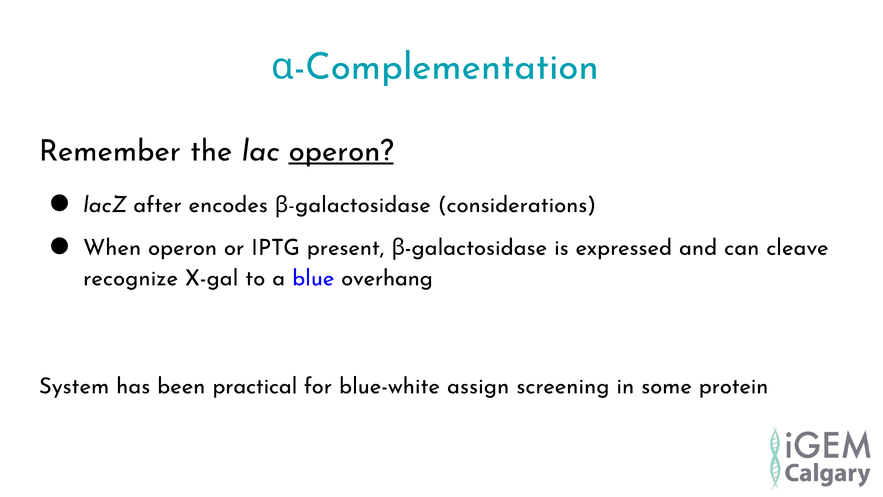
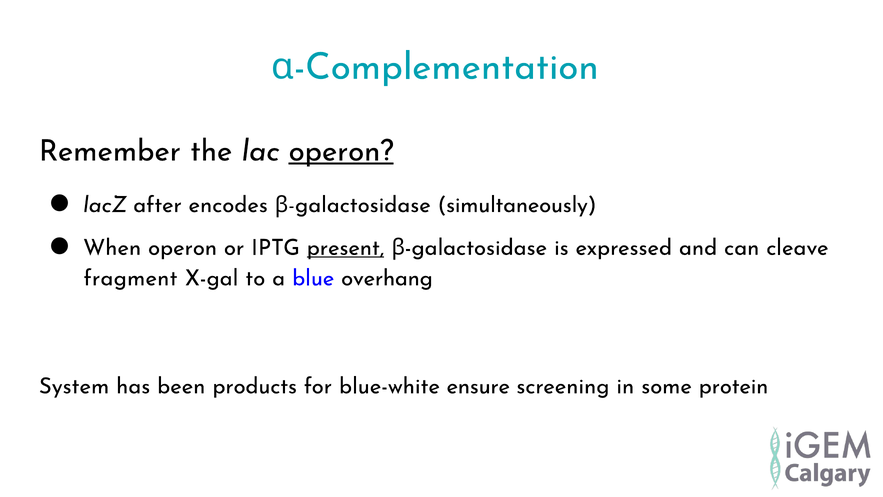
considerations: considerations -> simultaneously (517, 205)
present underline: none -> present (346, 247)
recognize: recognize -> fragment (130, 278)
practical: practical -> products (255, 386)
assign: assign -> ensure (478, 386)
